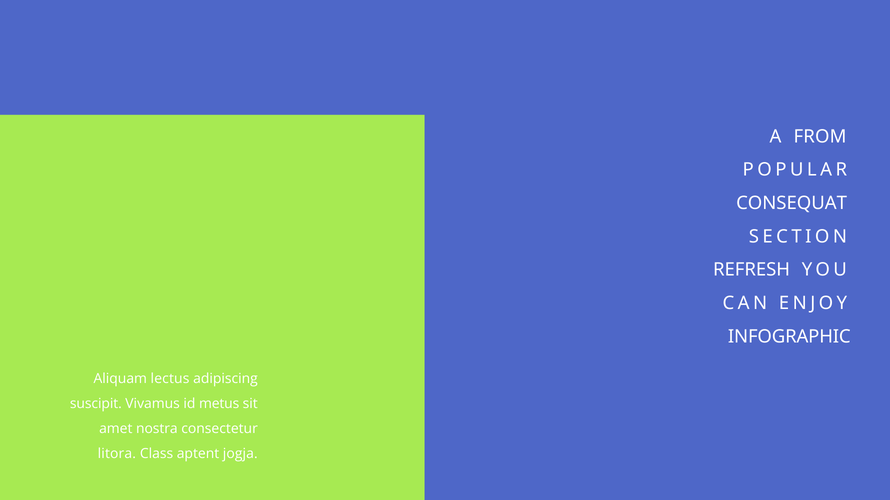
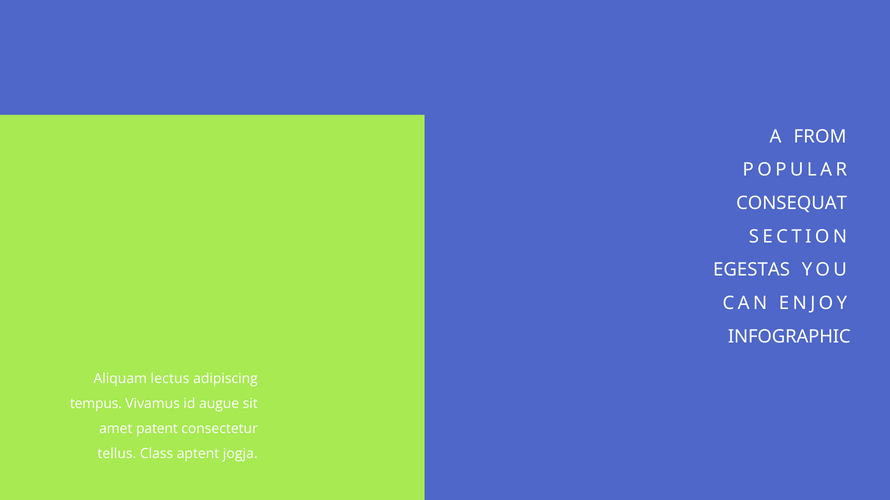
REFRESH: REFRESH -> EGESTAS (752, 270)
suscipit: suscipit -> tempus (96, 404)
metus: metus -> augue (219, 404)
nostra: nostra -> patent (157, 429)
litora: litora -> tellus (117, 454)
